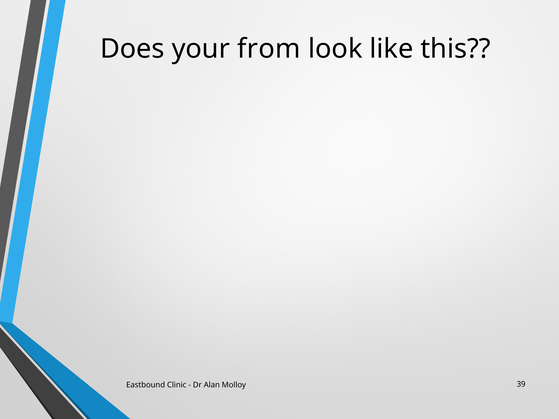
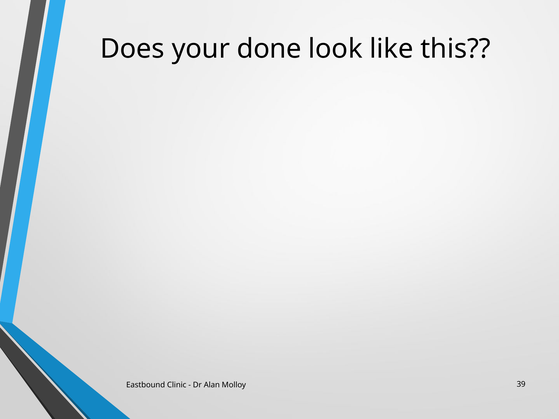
from: from -> done (269, 49)
